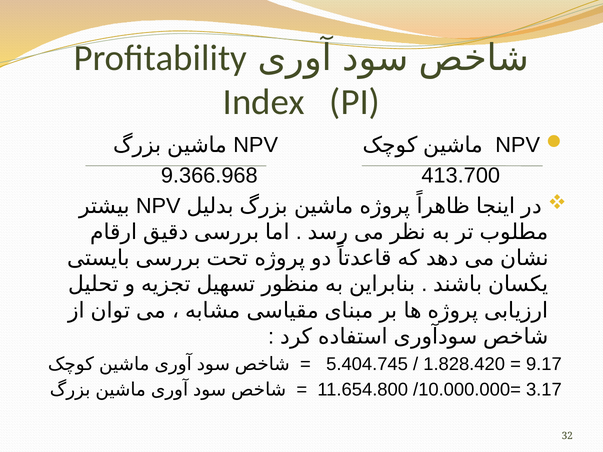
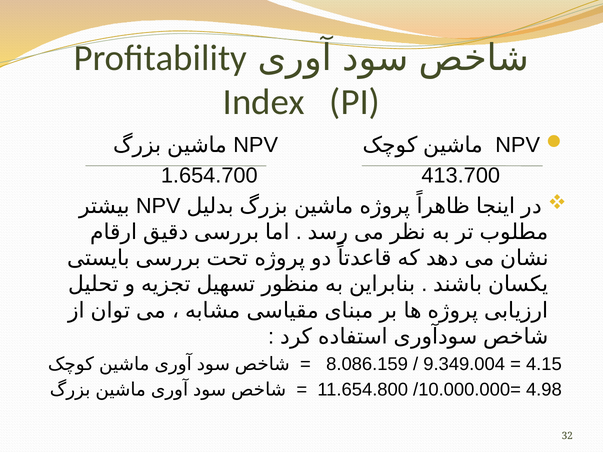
9.366.968: 9.366.968 -> 1.654.700 (209, 176)
5.404.745: 5.404.745 -> 8.086.159 (367, 364)
1.828.420: 1.828.420 -> 9.349.004 (464, 364)
9.17: 9.17 -> 4.15 (544, 364)
3.17: 3.17 -> 4.98 (544, 390)
